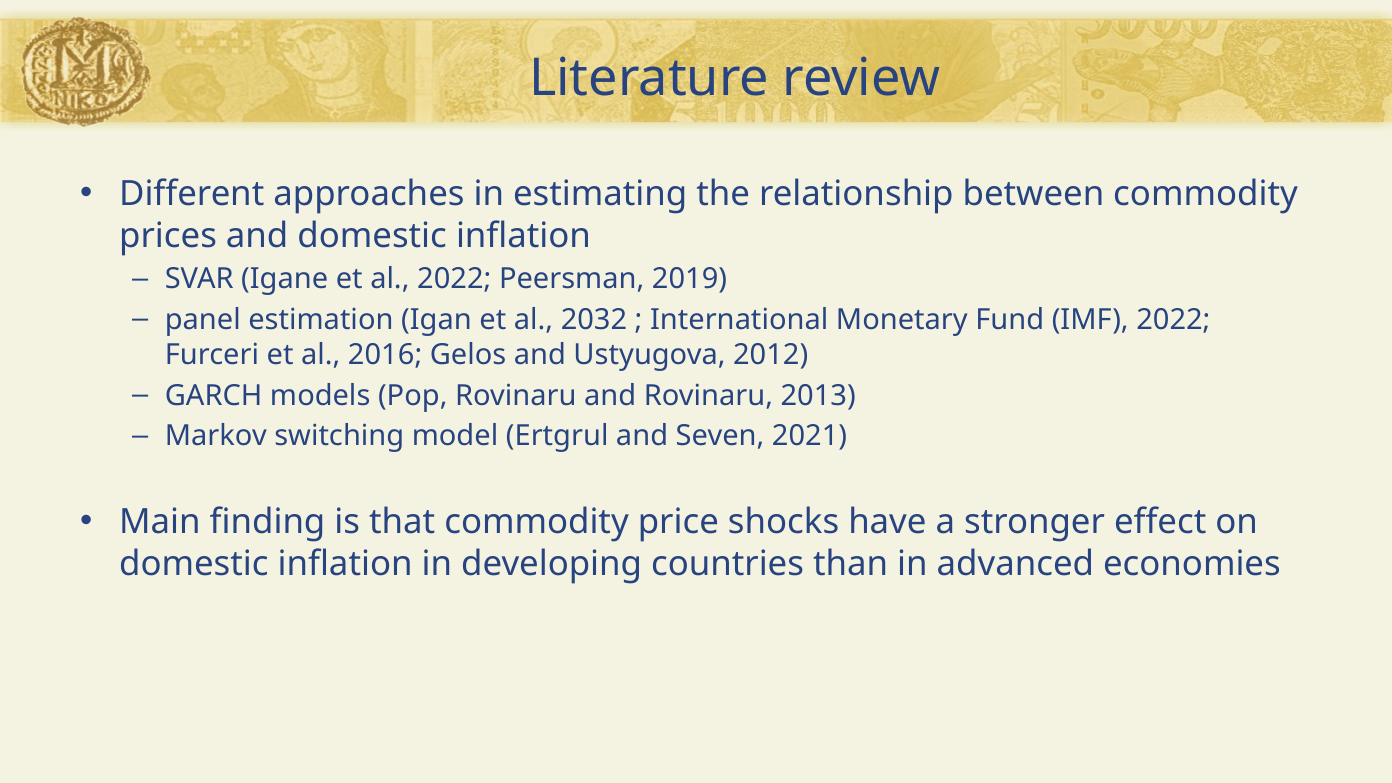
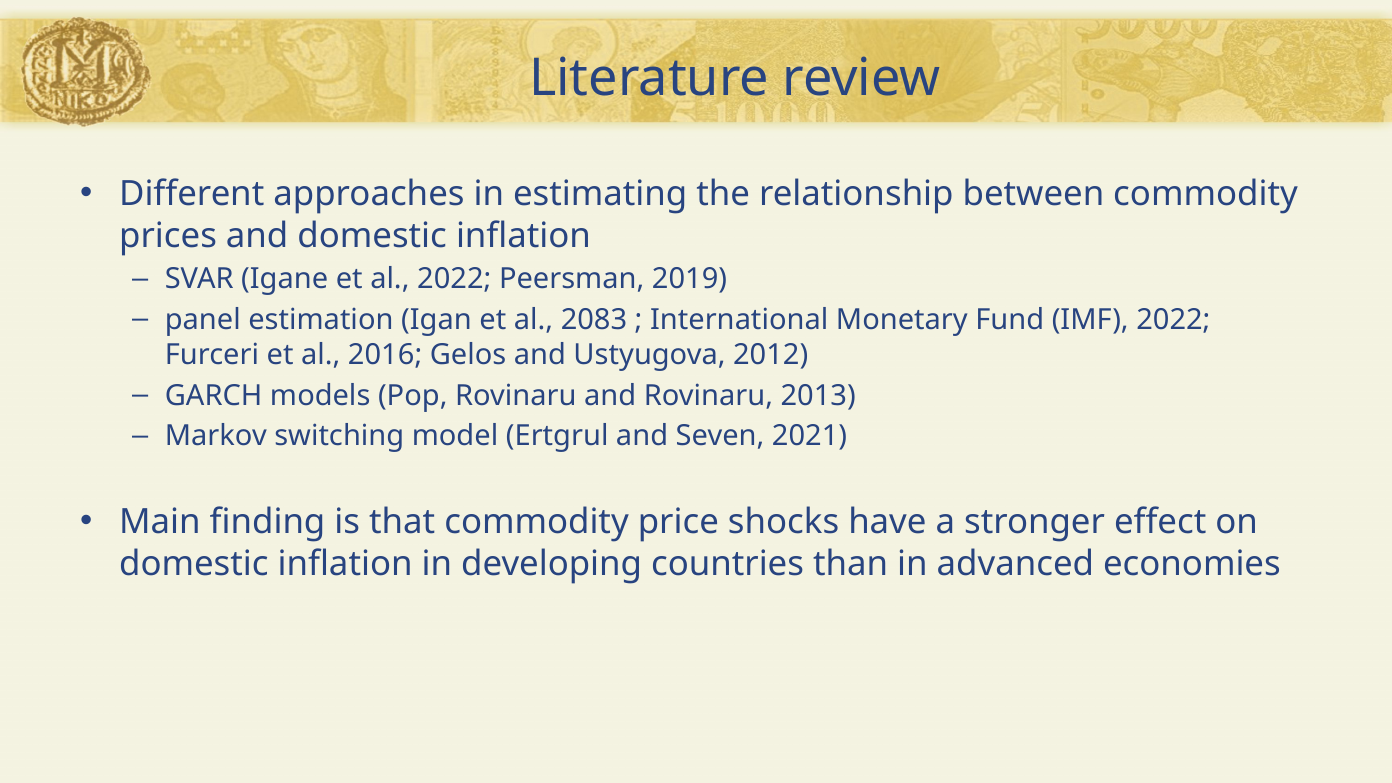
2032: 2032 -> 2083 (594, 320)
